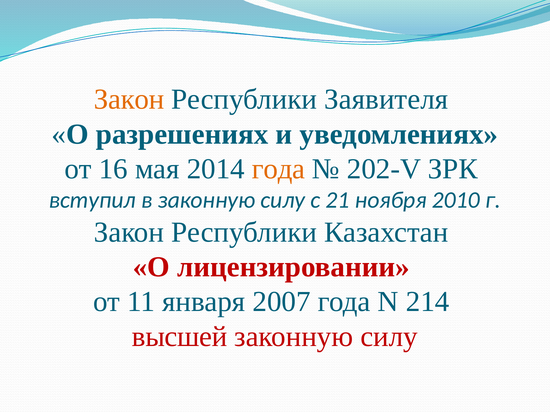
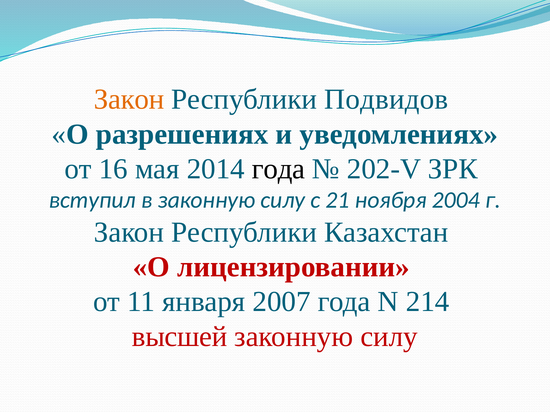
Заявителя: Заявителя -> Подвидов (386, 99)
года colour: orange -> black (278, 169)
2010: 2010 -> 2004 (456, 200)
